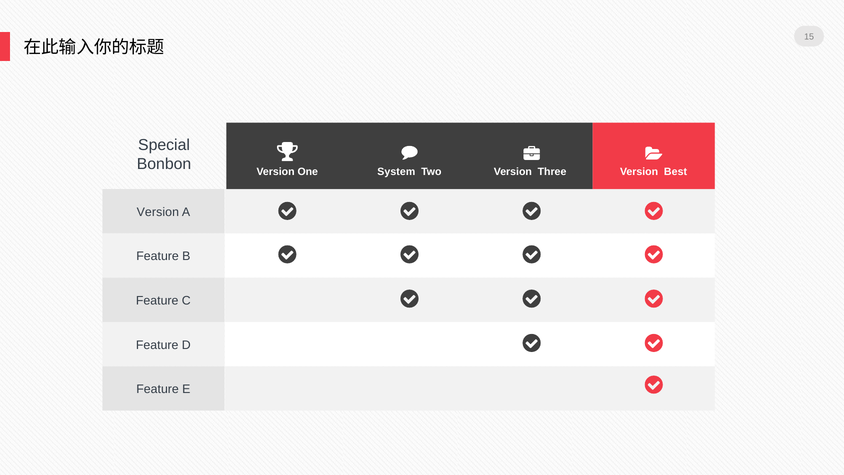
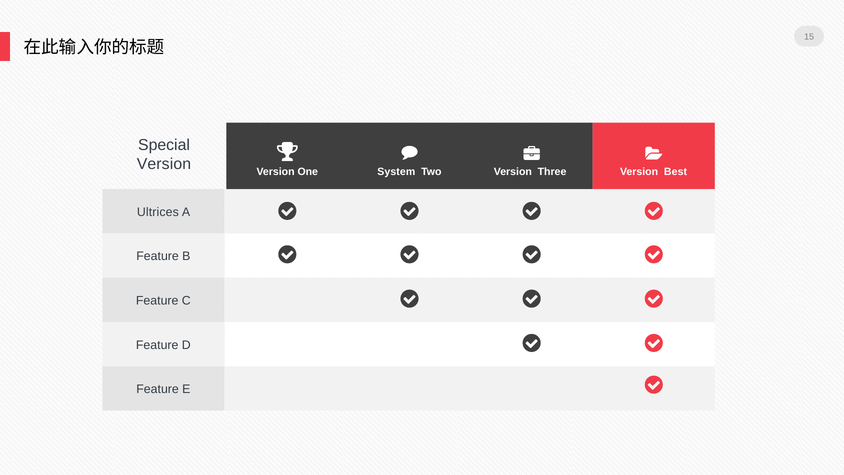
Bonbon: Bonbon -> Version (164, 164)
Version: Version -> Ultrices (158, 212)
